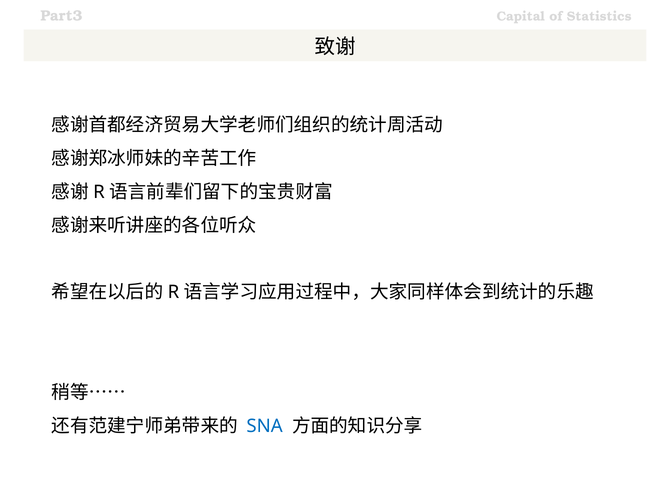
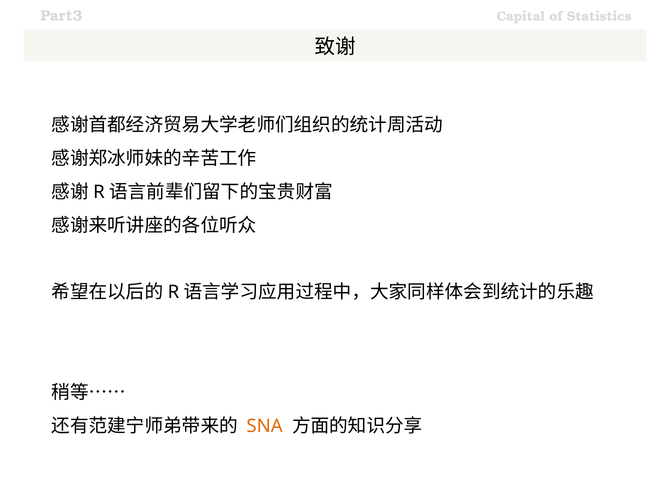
SNA colour: blue -> orange (265, 427)
